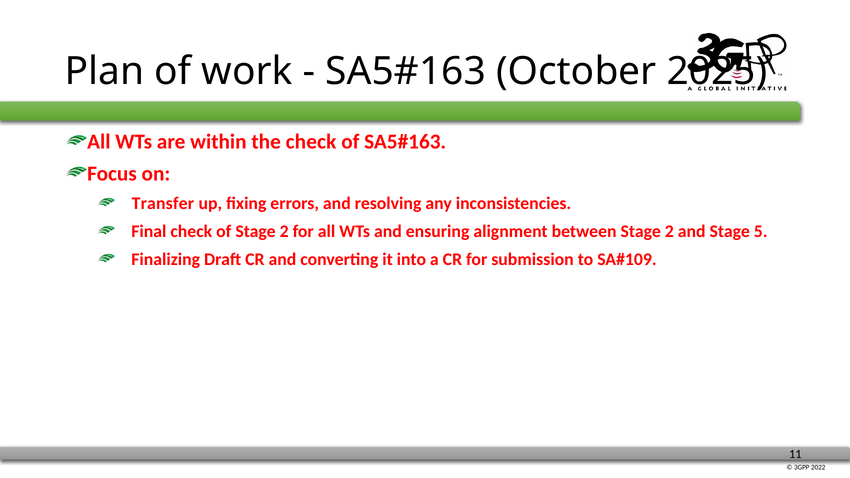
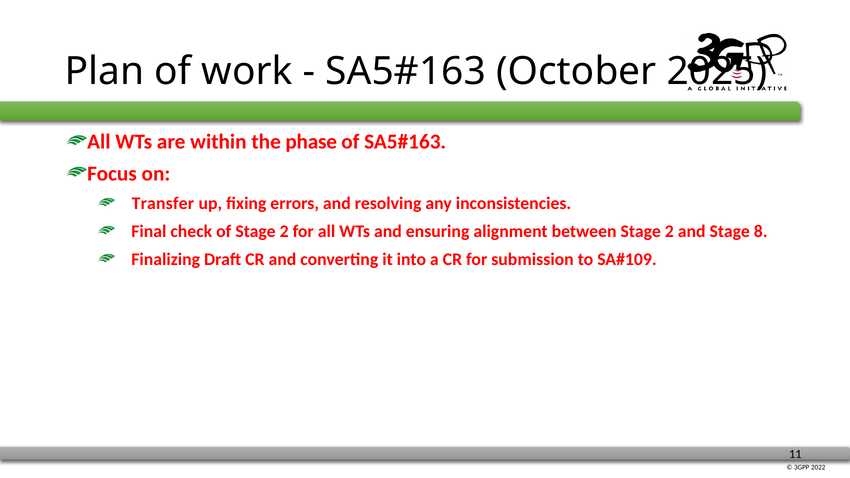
the check: check -> phase (311, 142)
5: 5 -> 8 (761, 232)
